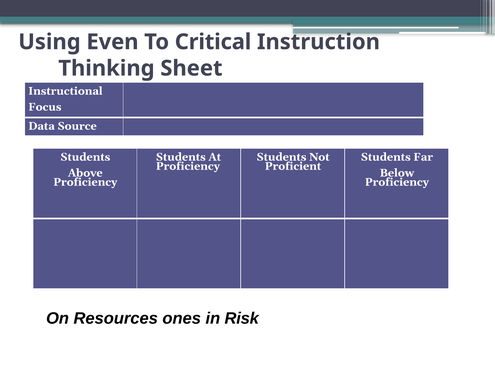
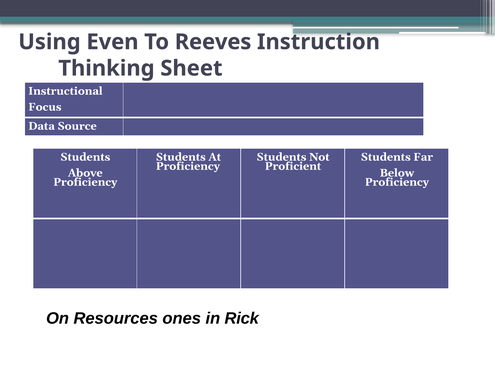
Critical: Critical -> Reeves (213, 42)
Risk: Risk -> Rick (242, 319)
